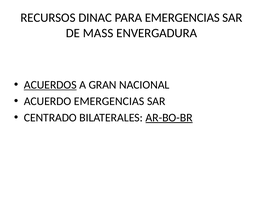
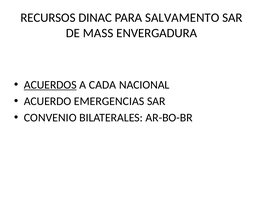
PARA EMERGENCIAS: EMERGENCIAS -> SALVAMENTO (182, 18)
GRAN: GRAN -> CADA (103, 85)
CENTRADO: CENTRADO -> CONVENIO (50, 118)
AR-BO-BR underline: present -> none (169, 118)
